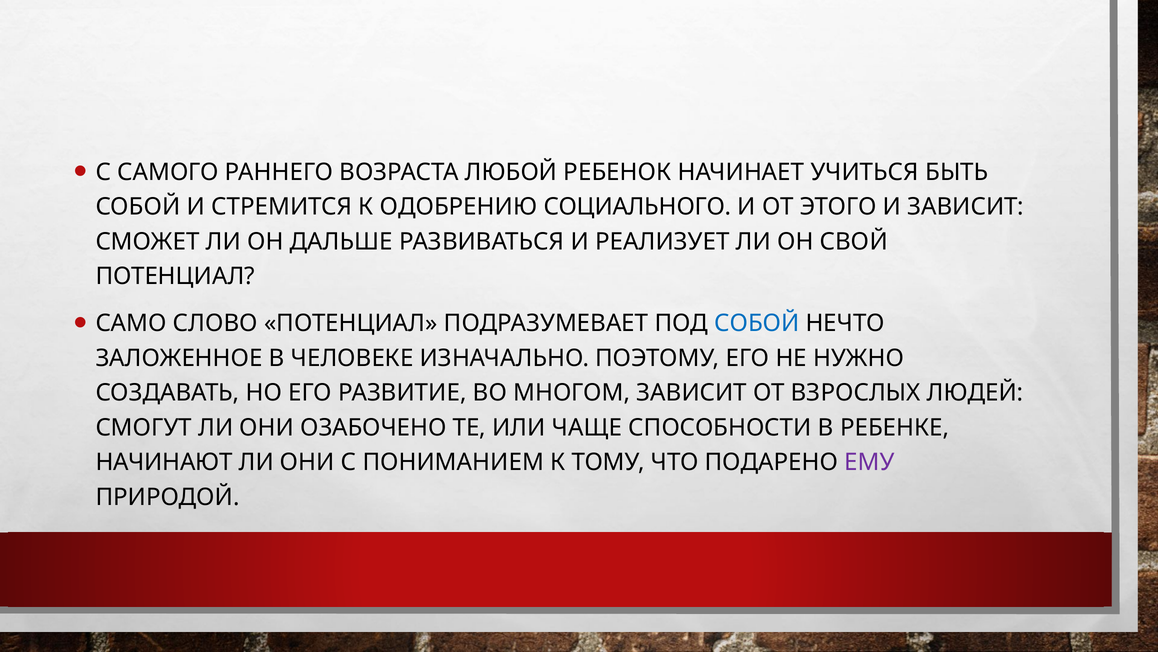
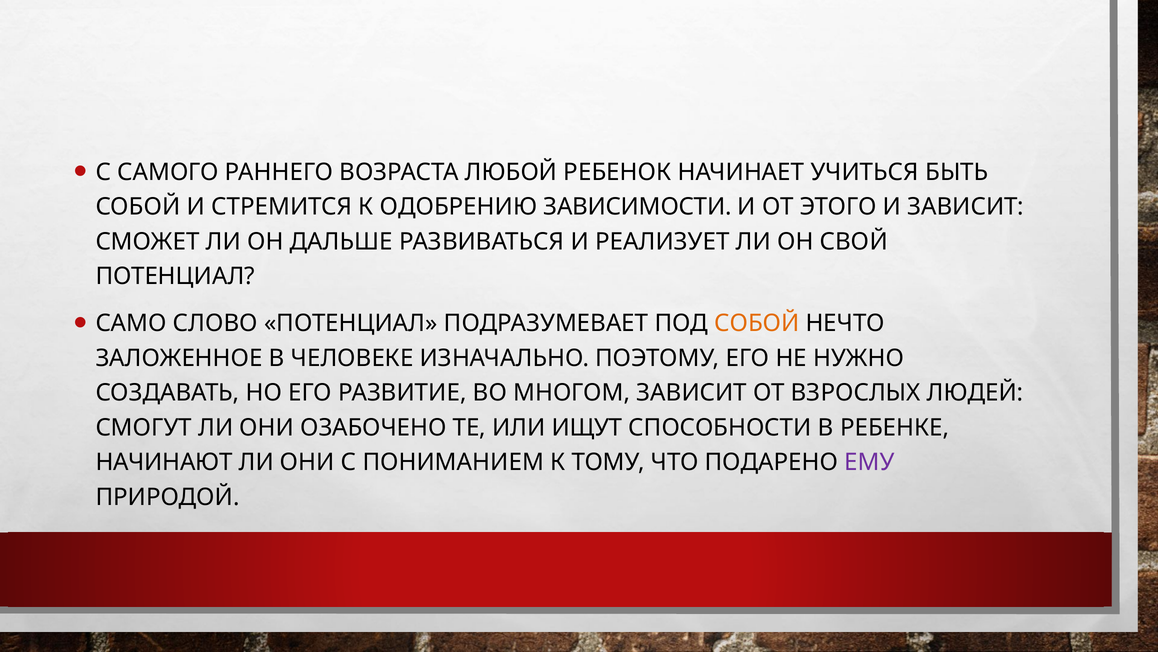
СОЦИАЛЬНОГО: СОЦИАЛЬНОГО -> ЗАВИСИМОСТИ (638, 207)
СОБОЙ colour: blue -> orange (757, 323)
ЧАЩЕ: ЧАЩЕ -> ИЩУТ (587, 427)
